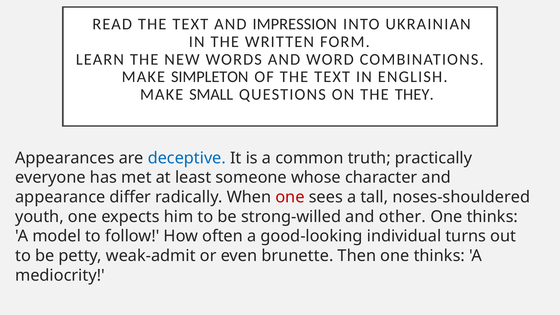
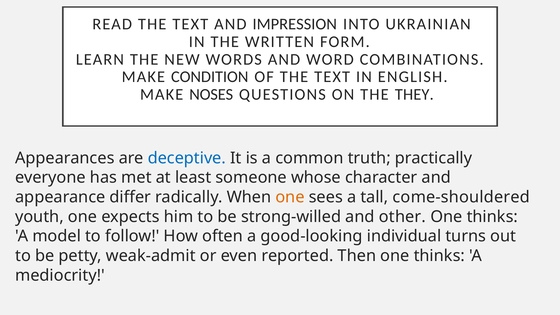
SIMPLETON: SIMPLETON -> CONDITION (210, 77)
SMALL: SMALL -> NOSES (211, 94)
one colour: red -> orange (290, 197)
noses-shouldered: noses-shouldered -> come-shouldered (461, 197)
brunette: brunette -> reported (297, 256)
